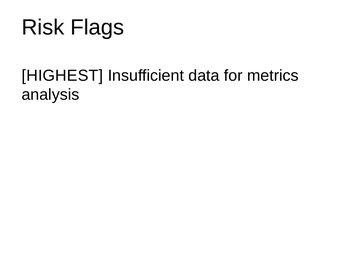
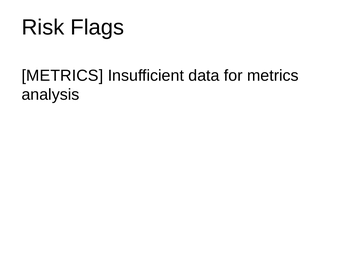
HIGHEST: HIGHEST -> METRICS (62, 75)
